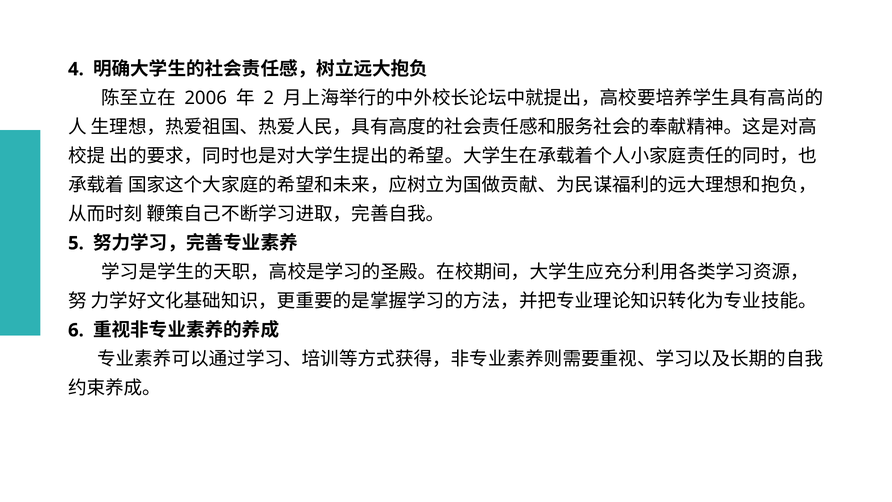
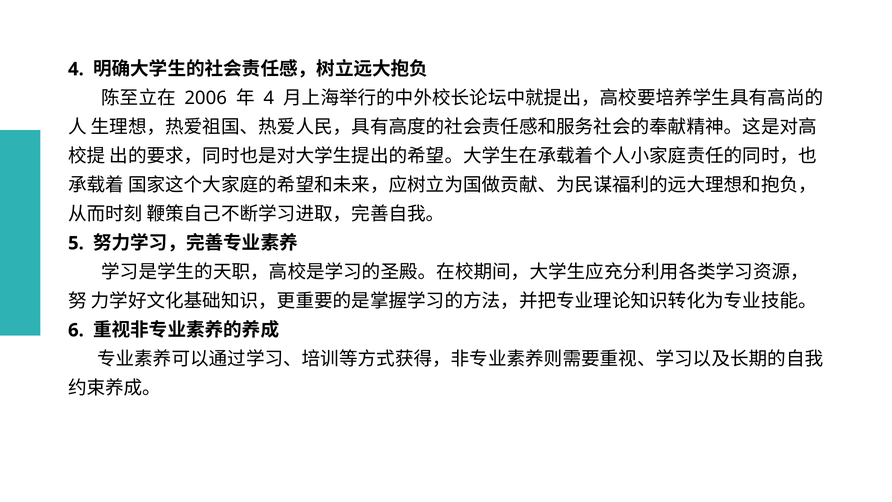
2: 2 -> 4 (269, 98)
